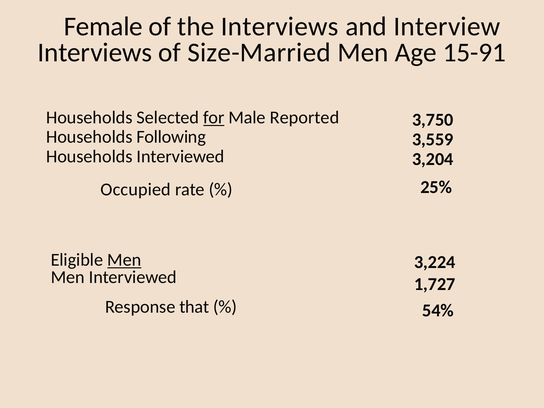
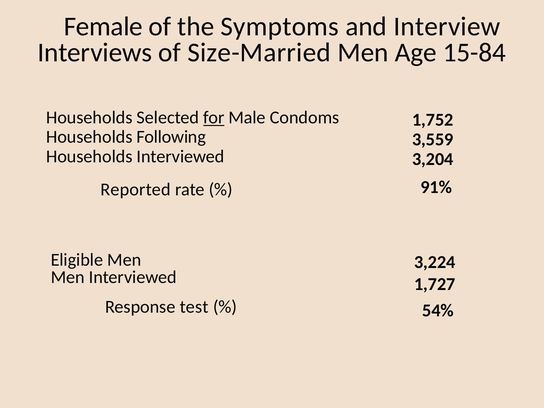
the Interviews: Interviews -> Symptoms (280, 27)
15-91: 15-91 -> 15-84 (474, 53)
Reported: Reported -> Condoms (305, 118)
3,750: 3,750 -> 1,752 (433, 120)
25%: 25% -> 91% (436, 187)
Occupied: Occupied -> Reported (136, 189)
Men underline: present -> none (124, 260)
that: that -> test (194, 307)
